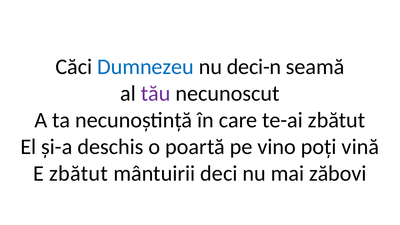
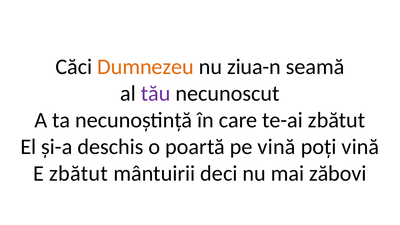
Dumnezeu colour: blue -> orange (146, 67)
deci-n: deci-n -> ziua-n (254, 67)
pe vino: vino -> vină (277, 147)
